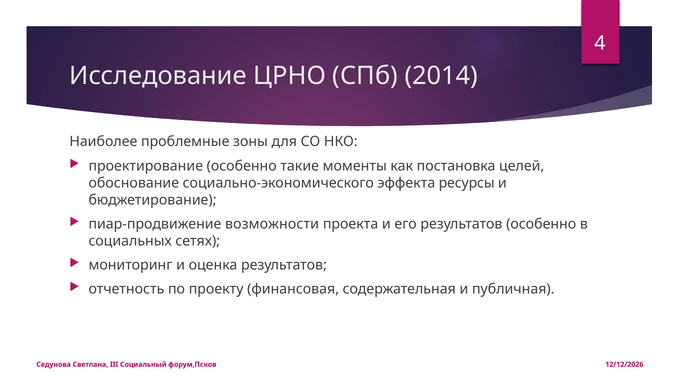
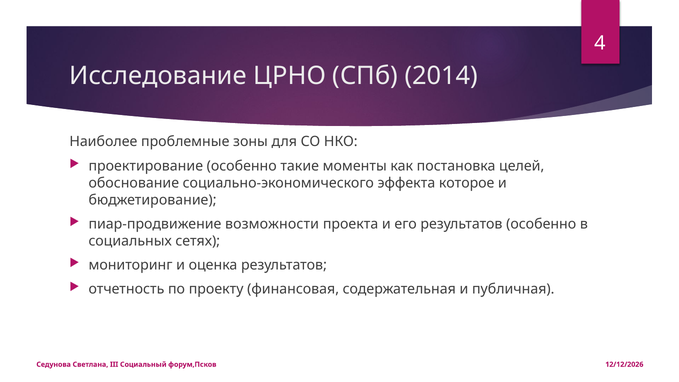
ресурсы: ресурсы -> которое (467, 183)
